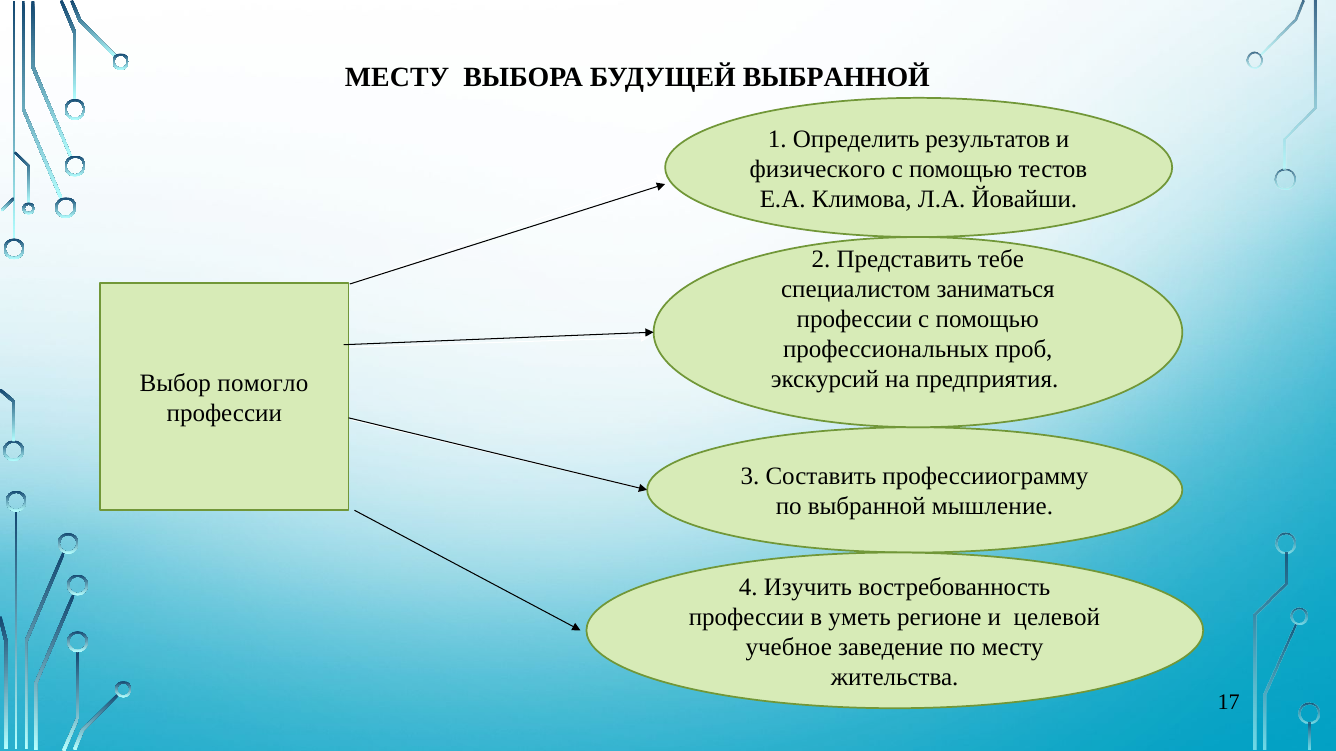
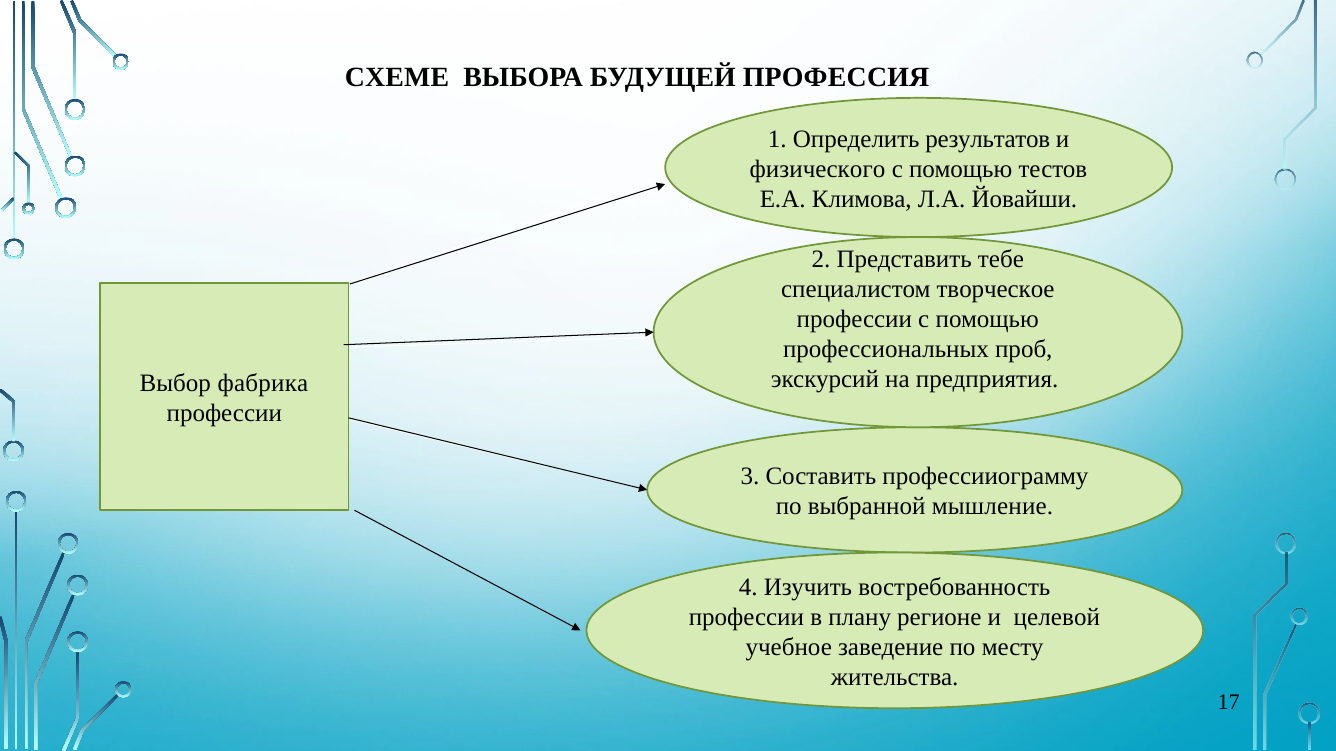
МЕСТУ: МЕСТУ -> СХЕМЕ (397, 77)
БУДУЩЕЙ ВЫБРАННОЙ: ВЫБРАННОЙ -> ПРОФЕССИЯ (836, 77)
заниматься: заниматься -> творческое (995, 289)
помогло: помогло -> фабрика (263, 384)
уметь: уметь -> плану (860, 617)
